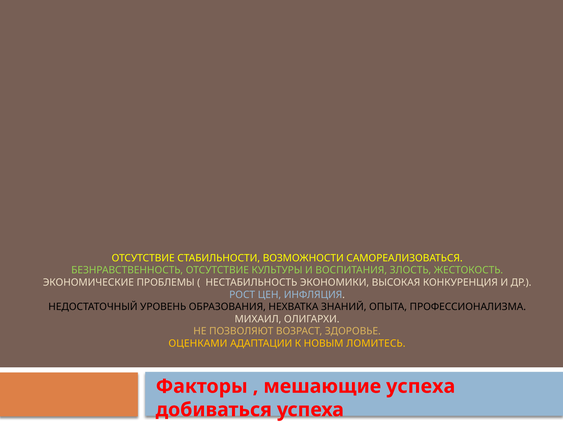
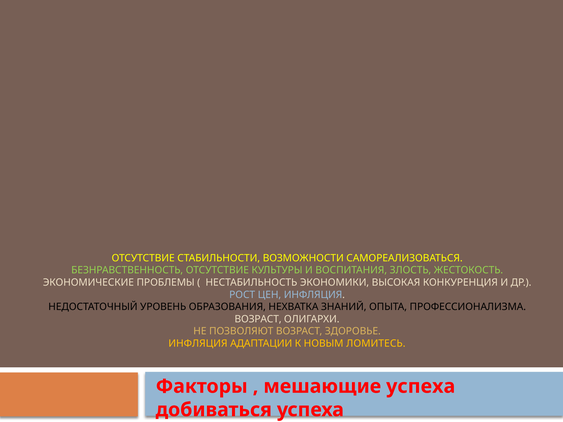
МИХАИЛ: МИХАИЛ -> ВОЗРАСТ (258, 319)
ОЦЕНКАМИ: ОЦЕНКАМИ -> ИНФЛЯЦИЯ (198, 344)
